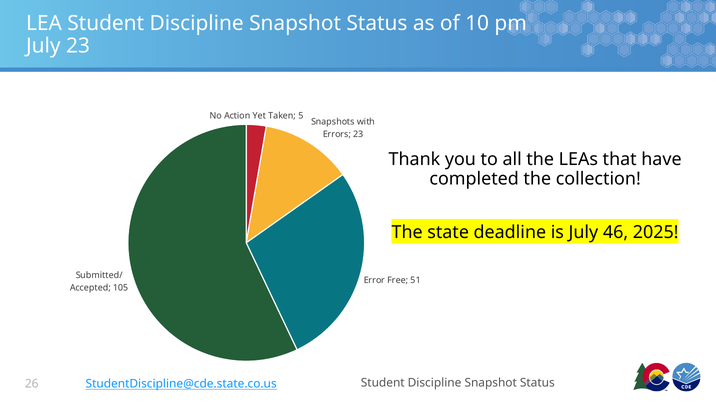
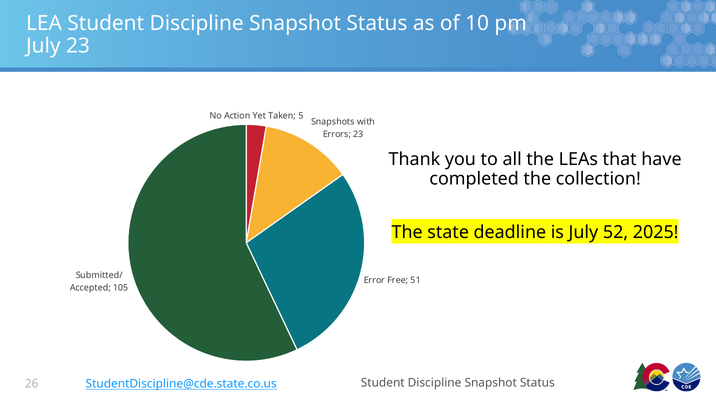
46: 46 -> 52 (616, 232)
